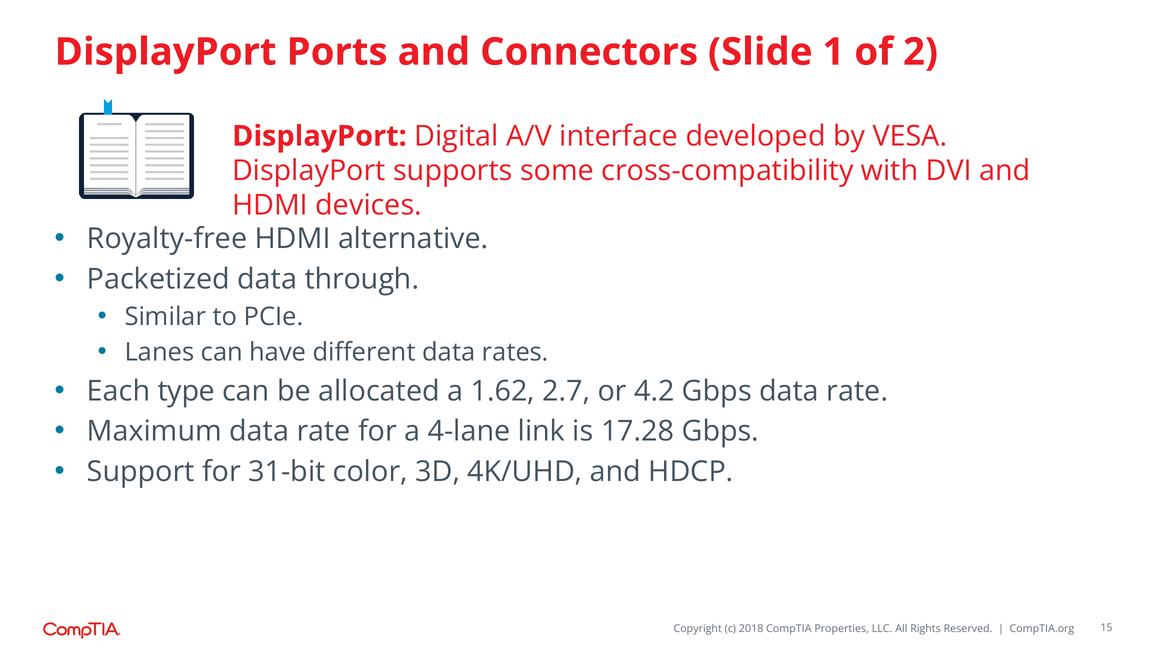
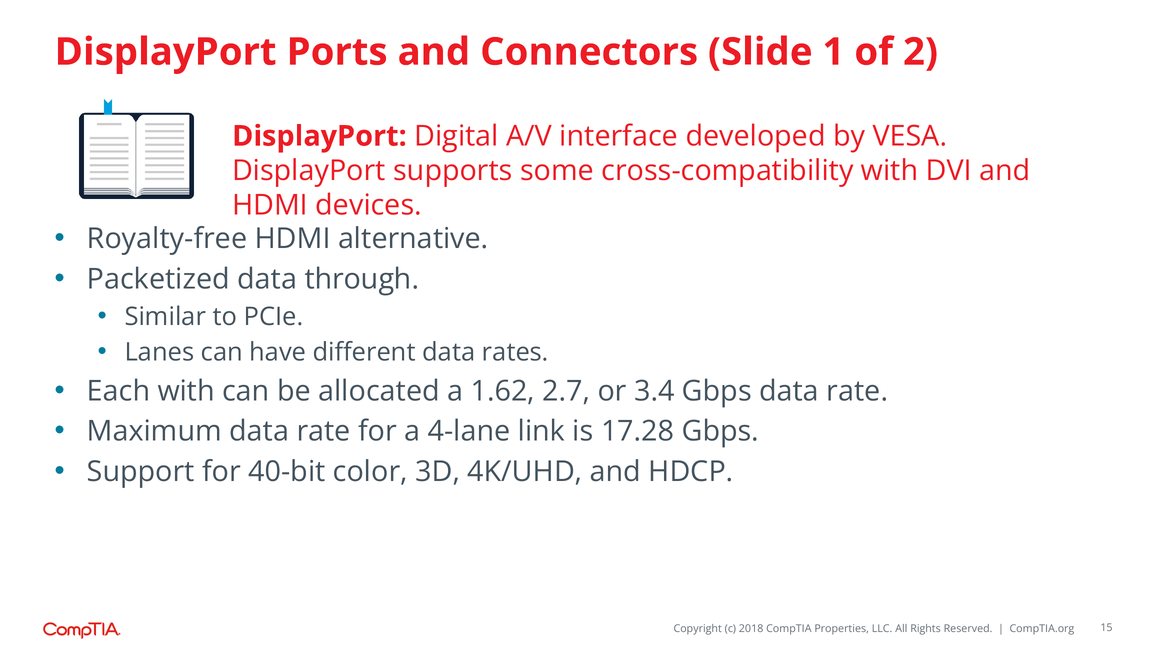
Each type: type -> with (186, 391)
4.2: 4.2 -> 3.4 (654, 391)
31-bit: 31-bit -> 40-bit (287, 471)
